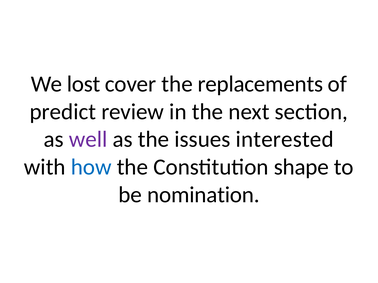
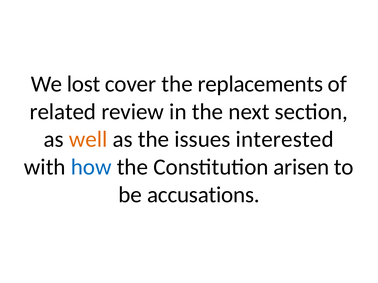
predict: predict -> related (63, 112)
well colour: purple -> orange (88, 140)
shape: shape -> arisen (301, 167)
nomination: nomination -> accusations (203, 195)
